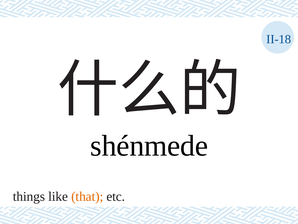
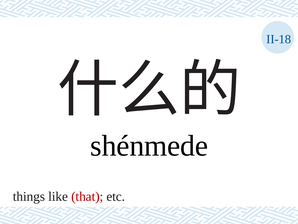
that colour: orange -> red (87, 196)
